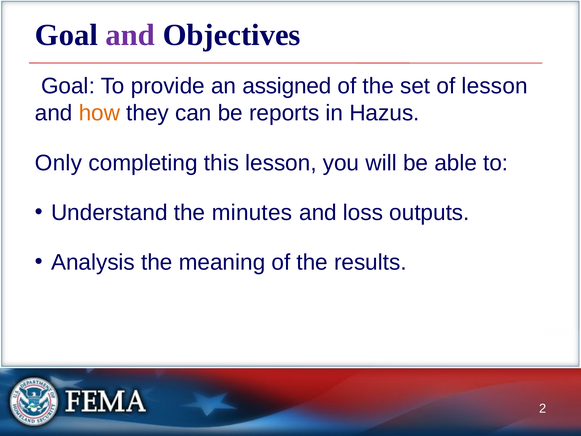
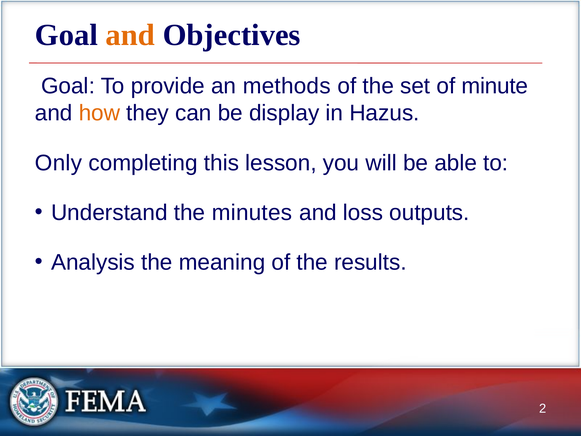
and colour: purple -> orange (130, 35)
assigned: assigned -> methods (287, 86)
of lesson: lesson -> minute (495, 86)
reports: reports -> display (284, 113)
